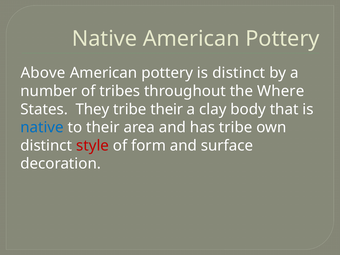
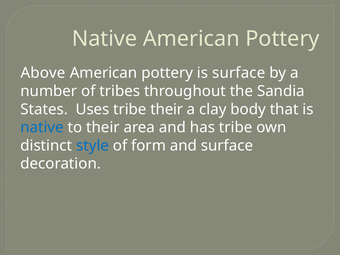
is distinct: distinct -> surface (239, 73)
Where: Where -> Sandia (281, 91)
They: They -> Uses (92, 109)
style colour: red -> blue (93, 146)
